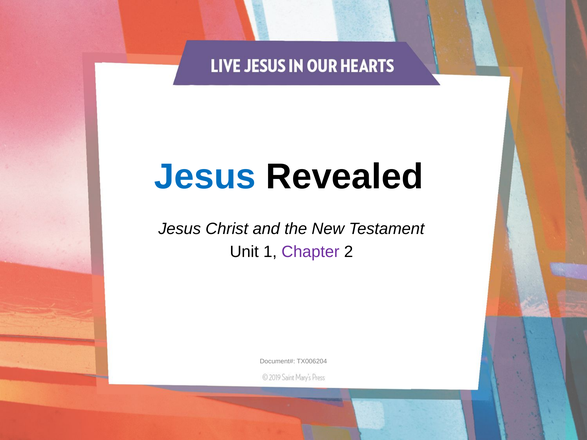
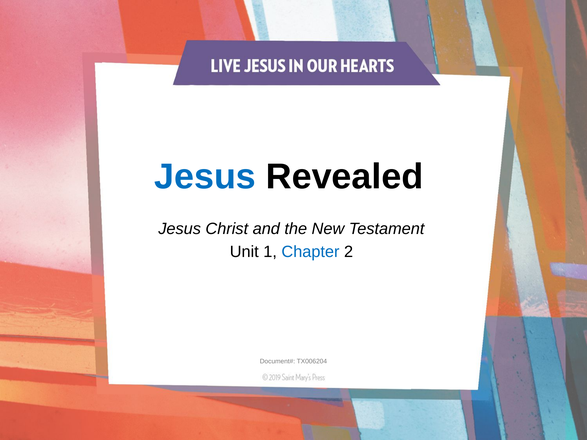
Chapter colour: purple -> blue (310, 252)
